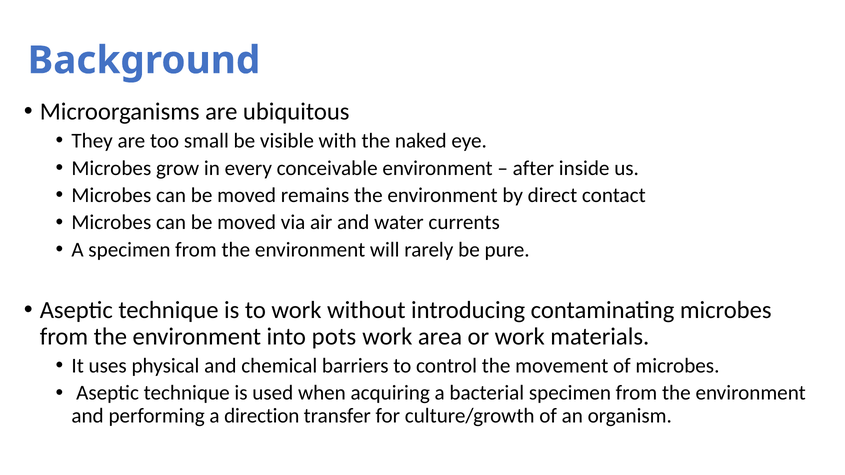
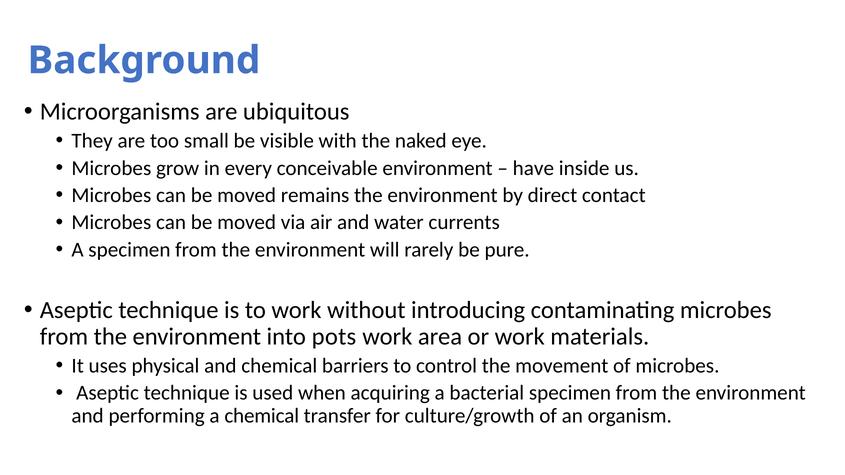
after: after -> have (533, 168)
a direction: direction -> chemical (262, 416)
